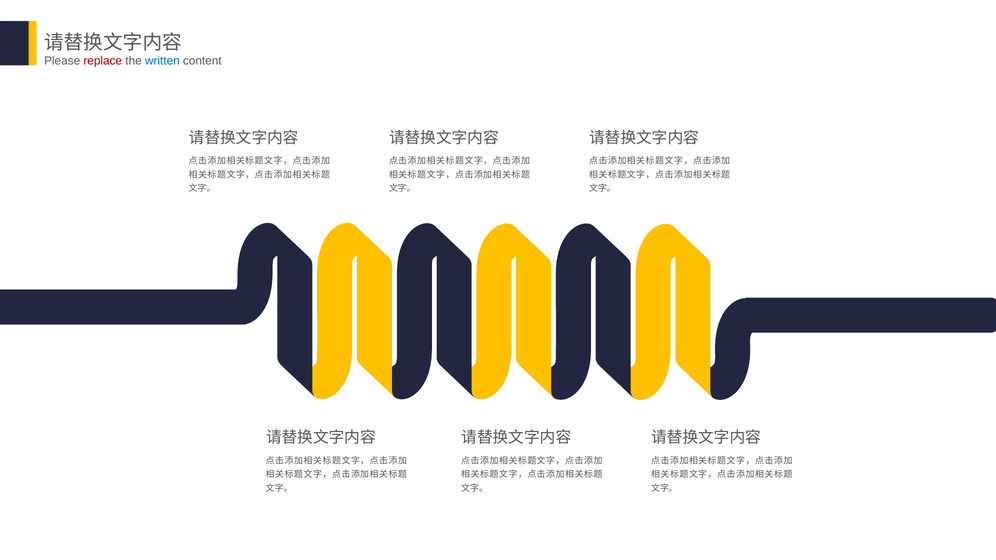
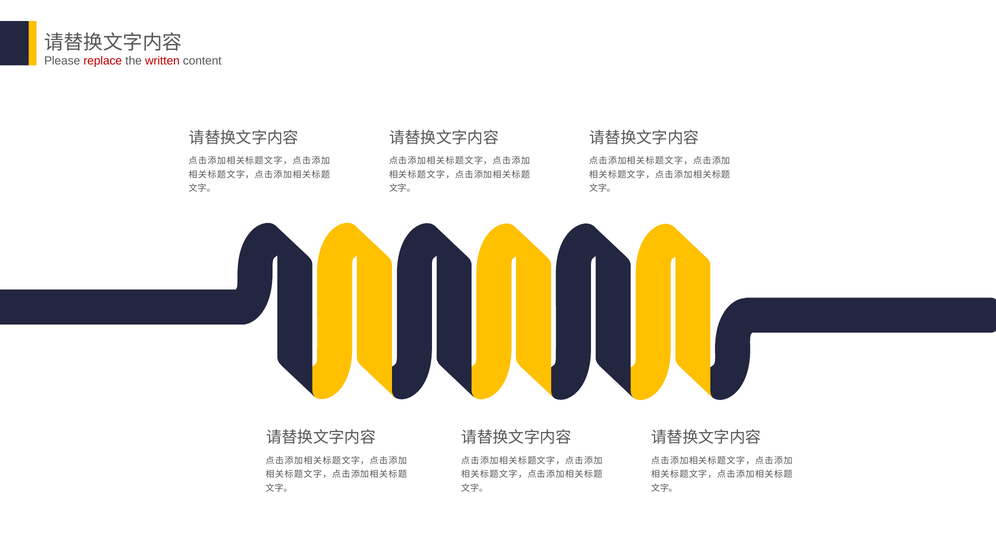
written colour: blue -> red (162, 61)
